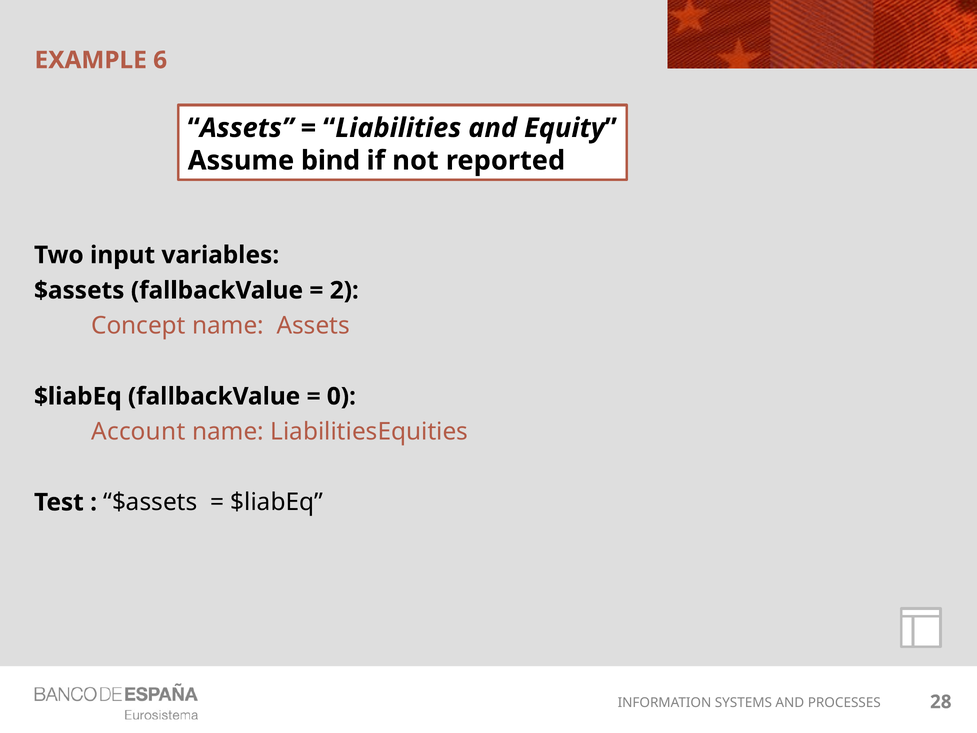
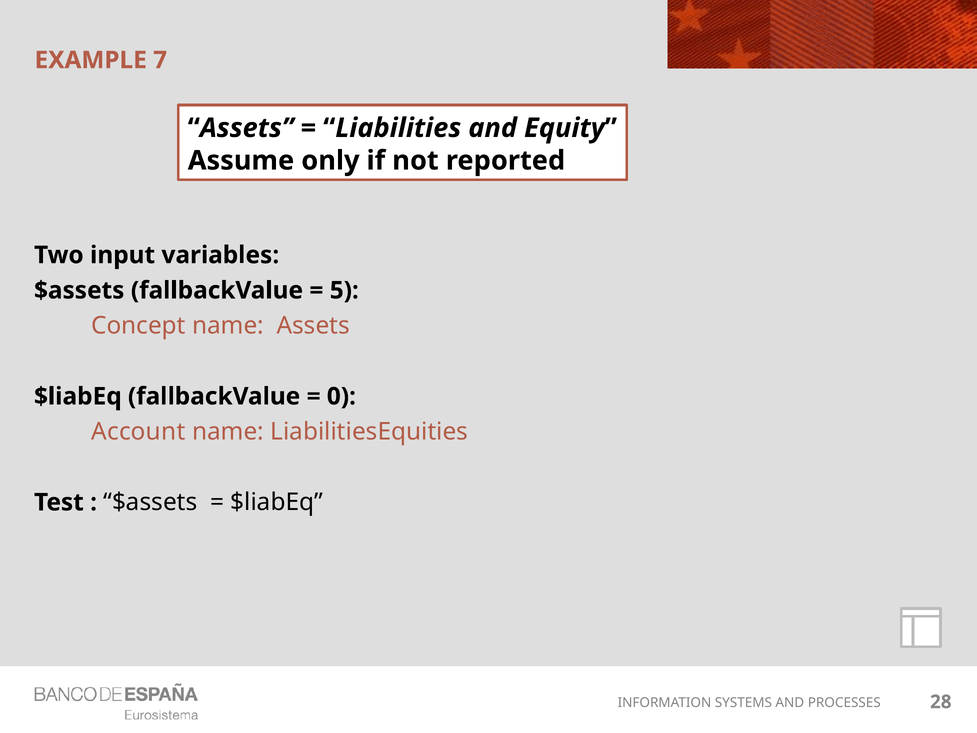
6: 6 -> 7 (160, 60)
bind: bind -> only (330, 161)
2: 2 -> 5 (344, 290)
